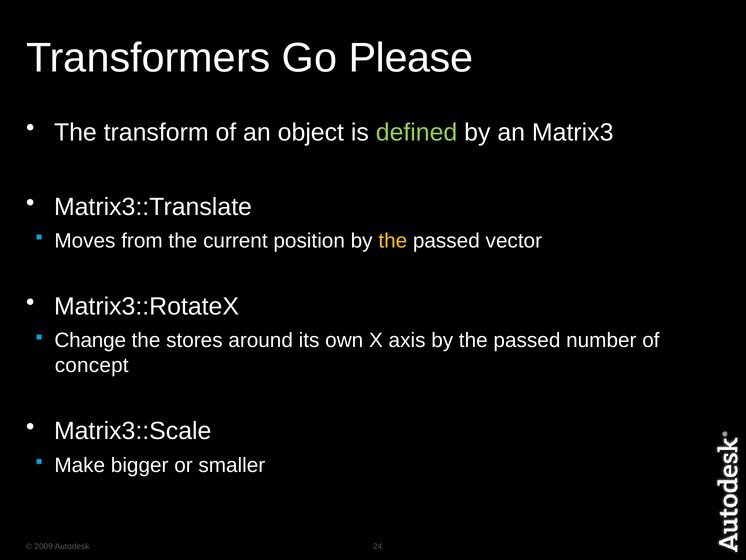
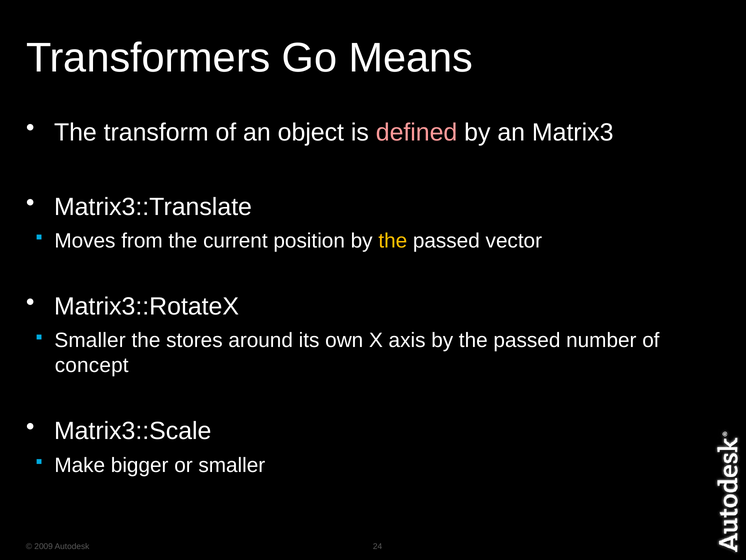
Please: Please -> Means (411, 58)
defined colour: light green -> pink (417, 132)
Change: Change -> Smaller (90, 340)
